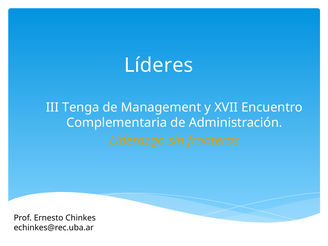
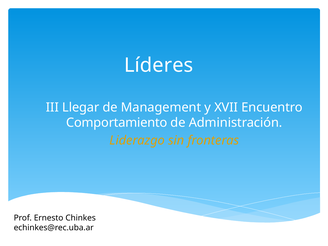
Tenga: Tenga -> Llegar (81, 107)
Complementaria: Complementaria -> Comportamiento (117, 123)
